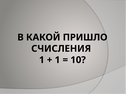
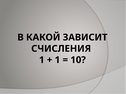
ПРИШЛО: ПРИШЛО -> ЗАВИСИТ (85, 38)
